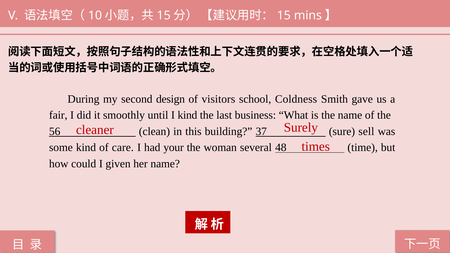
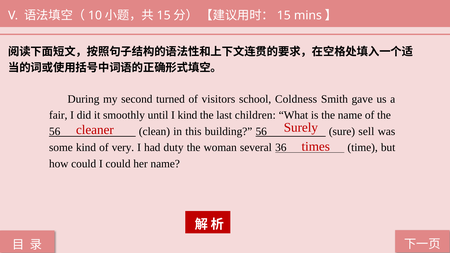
design: design -> turned (170, 99)
business: business -> children (255, 115)
building 37: 37 -> 56 (261, 131)
care: care -> very (123, 148)
your: your -> duty (174, 148)
48: 48 -> 36 (281, 148)
I given: given -> could (118, 164)
